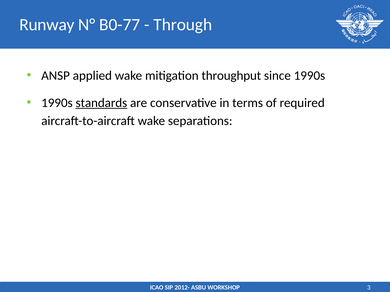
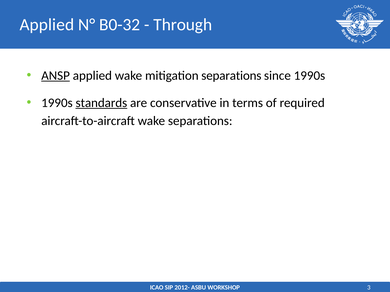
Runway: Runway -> Applied (47, 25)
B0-77: B0-77 -> B0-32 (120, 25)
ANSP underline: none -> present (56, 76)
mitigation throughput: throughput -> separations (231, 76)
